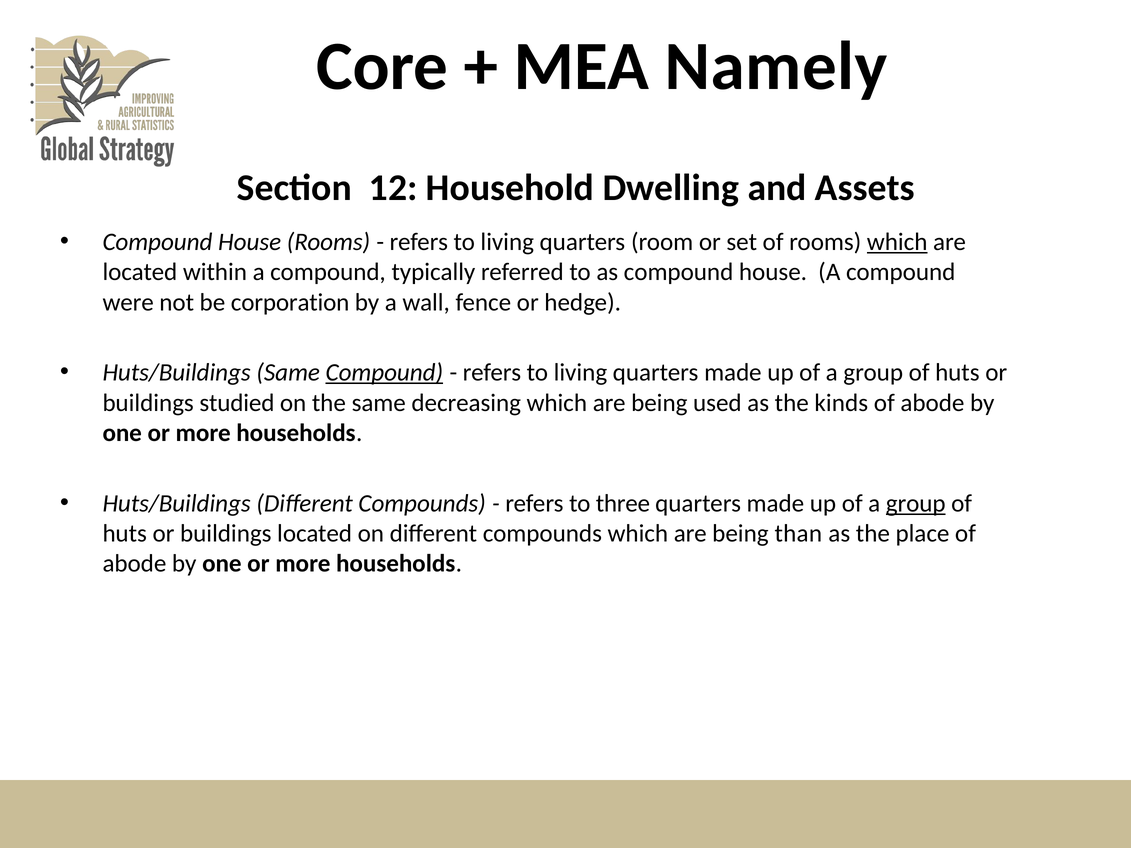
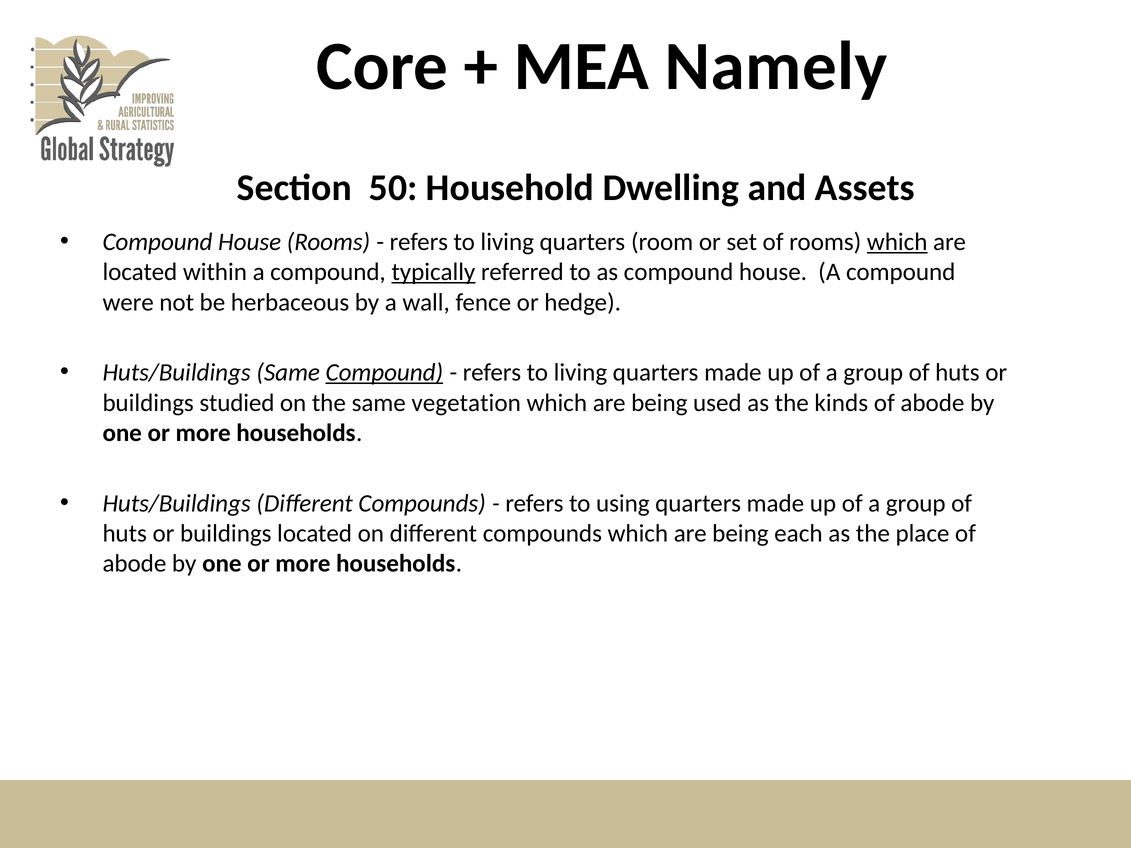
12: 12 -> 50 (393, 188)
typically underline: none -> present (433, 272)
corporation: corporation -> herbaceous (290, 302)
decreasing: decreasing -> vegetation (466, 403)
three: three -> using (623, 503)
group underline: present -> none (916, 503)
than: than -> each (798, 534)
